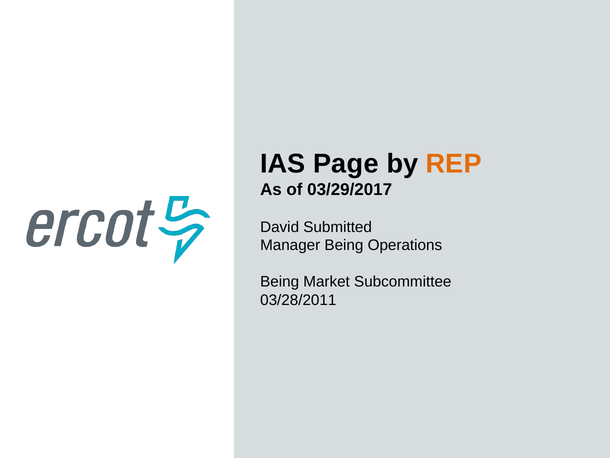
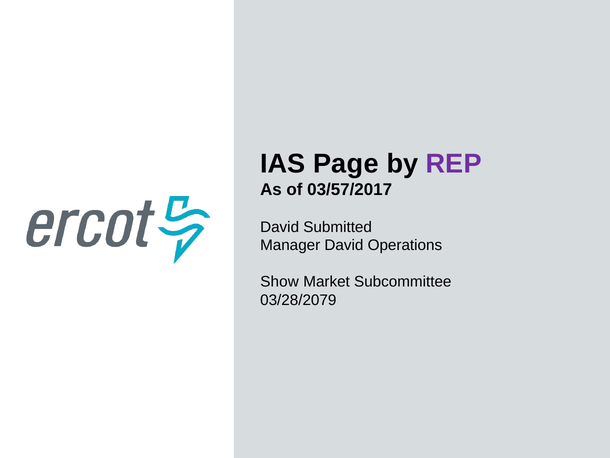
REP colour: orange -> purple (454, 163)
03/29/2017: 03/29/2017 -> 03/57/2017 (350, 189)
Manager Being: Being -> David (344, 245)
Being: Being -> Show (280, 282)
03/28/2011: 03/28/2011 -> 03/28/2079 (298, 300)
